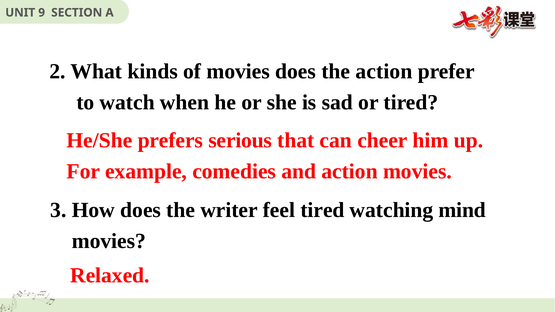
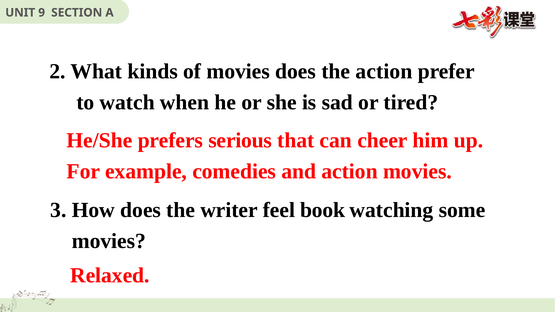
feel tired: tired -> book (323, 210)
mind: mind -> some (462, 210)
